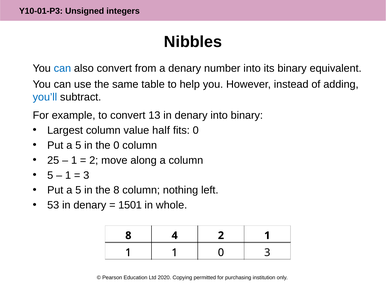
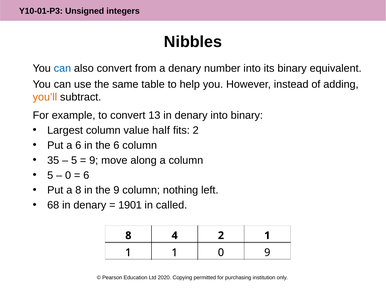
you’ll colour: blue -> orange (45, 97)
fits 0: 0 -> 2 (196, 130)
5: 5 -> 6 (78, 145)
the 0: 0 -> 6 (116, 145)
25: 25 -> 35 (53, 161)
1: 1 -> 5 (74, 161)
2: 2 -> 9 (94, 161)
1: 1 -> 0 (68, 176)
3: 3 -> 6 (86, 176)
5: 5 -> 8 (78, 191)
the 8: 8 -> 9 (116, 191)
53: 53 -> 68 (53, 206)
1501: 1501 -> 1901 (130, 206)
whole: whole -> called (172, 206)
3: 3 -> 9 (267, 253)
